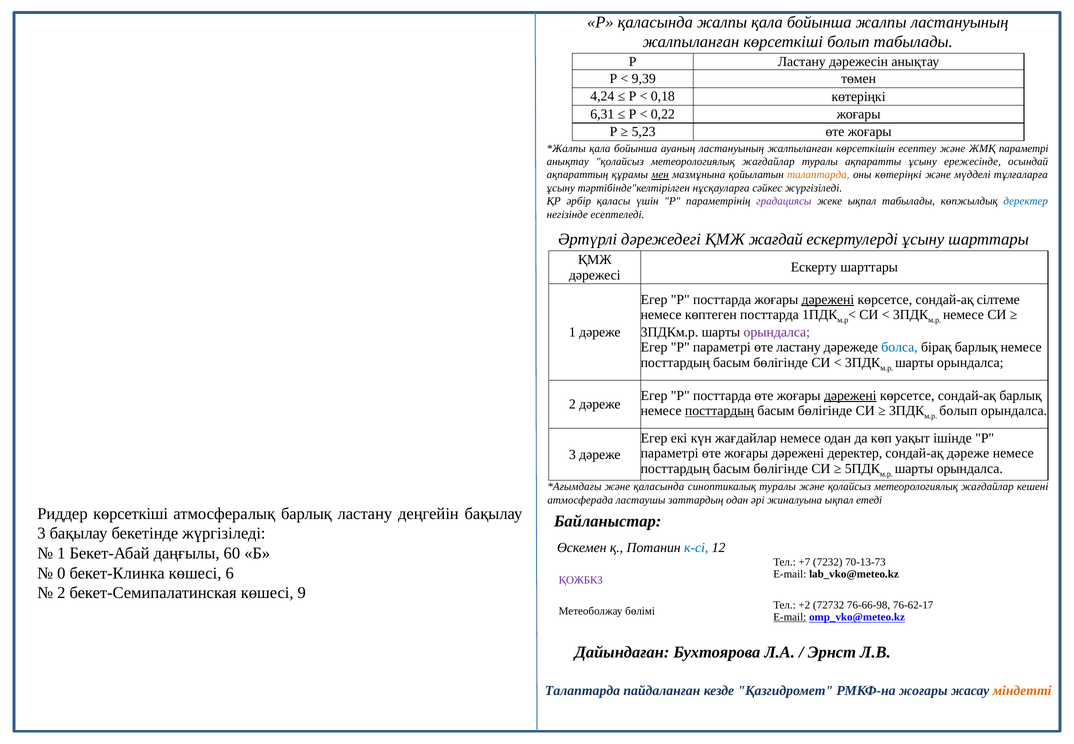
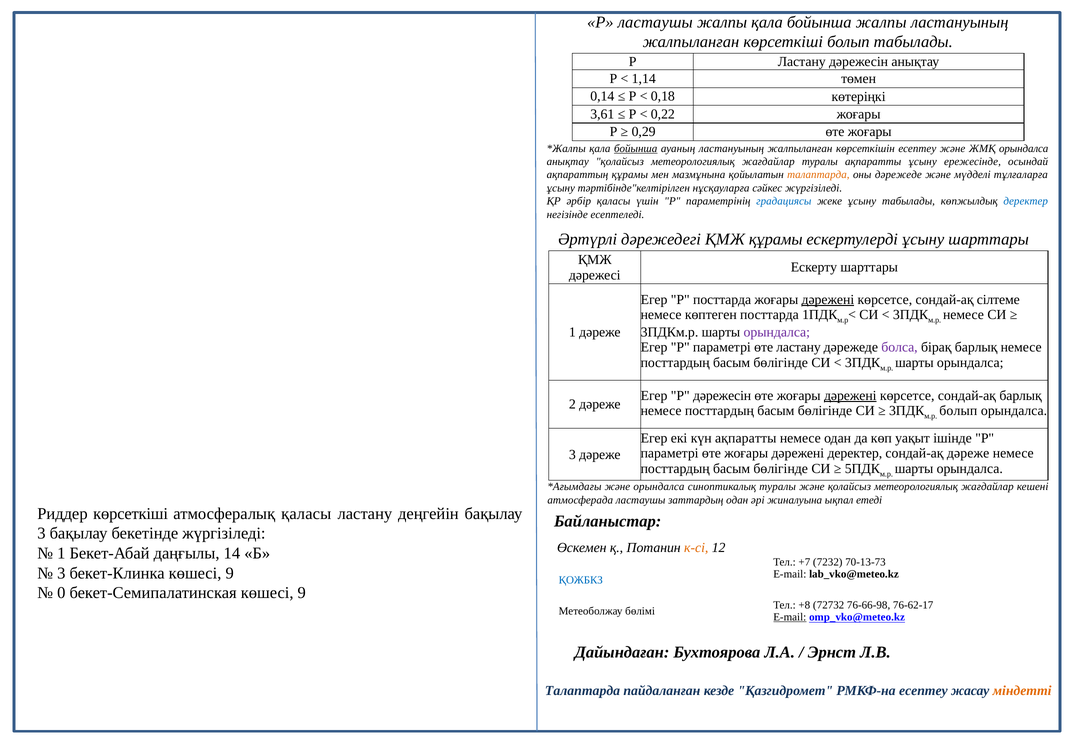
Р қаласында: қаласында -> ластаушы (655, 22)
9,39: 9,39 -> 1,14 (644, 79)
4,24: 4,24 -> 0,14 (602, 96)
6,31: 6,31 -> 3,61 (602, 114)
5,23: 5,23 -> 0,29 (644, 132)
бойынша underline: none -> present (636, 148)
ЖМҚ параметрі: параметрі -> орындалса (1024, 148)
мен underline: present -> none (660, 175)
оны көтеріңкі: көтеріңкі -> дәрежеде (898, 175)
градациясы colour: purple -> blue (784, 201)
жеке ықпал: ықпал -> ұсыну (862, 201)
ҚМЖ жағдай: жағдай -> құрамы (776, 239)
болса colour: blue -> purple (900, 347)
посттарда: посттарда -> дәрежесін (722, 395)
посттардың underline: present -> none (719, 411)
күн жағдайлар: жағдайлар -> ақпаратты (746, 438)
және қаласында: қаласында -> орындалса (659, 487)
атмосфералық барлық: барлық -> қаласы (306, 513)
к-сі colour: blue -> orange (696, 547)
60: 60 -> 14 (232, 553)
0: 0 -> 3 (61, 573)
бекет-Клинка көшесі 6: 6 -> 9 (230, 573)
ҚОЖБКЗ colour: purple -> blue (581, 580)
2: 2 -> 0 (61, 593)
+2: +2 -> +8 (804, 605)
РМКФ-на жоғары: жоғары -> есептеу (923, 690)
